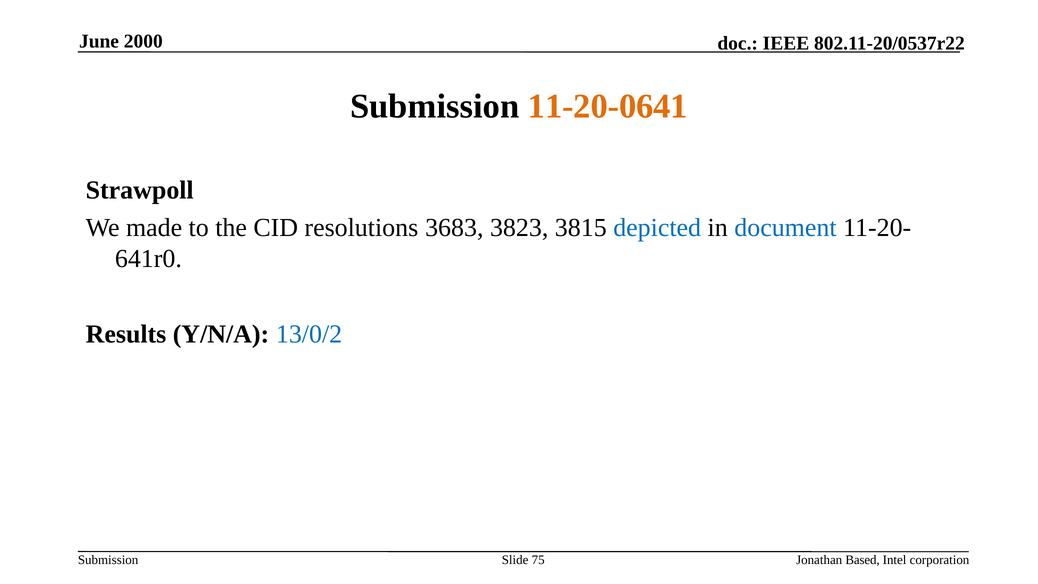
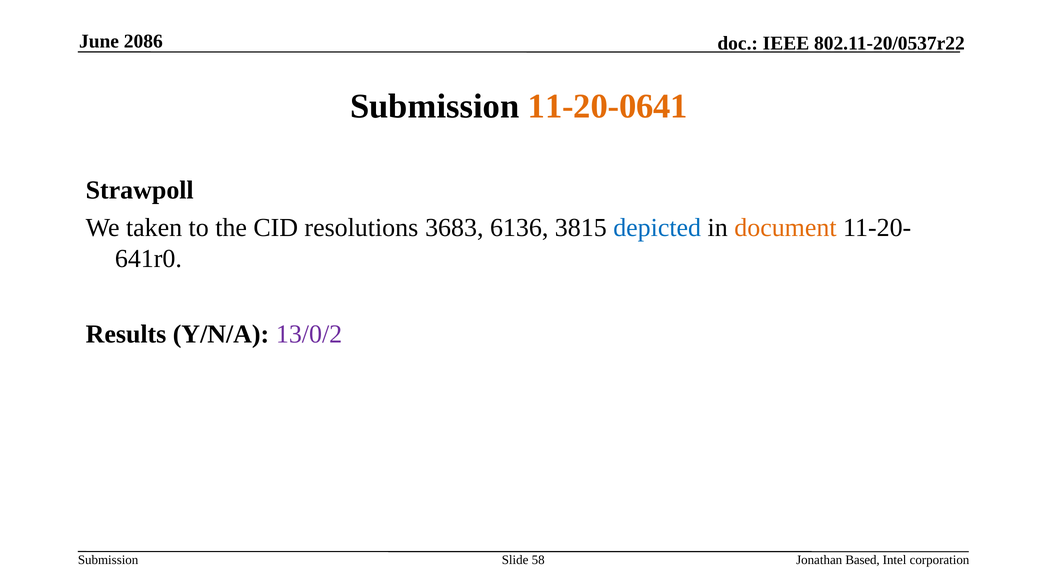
2000: 2000 -> 2086 (143, 41)
made: made -> taken (154, 228)
3823: 3823 -> 6136 (519, 228)
document colour: blue -> orange (785, 228)
13/0/2 colour: blue -> purple (309, 334)
75: 75 -> 58 (538, 560)
